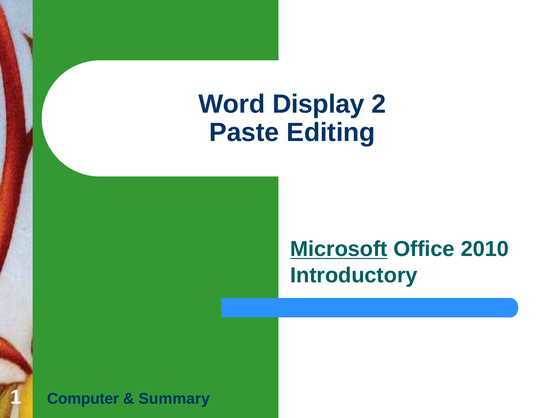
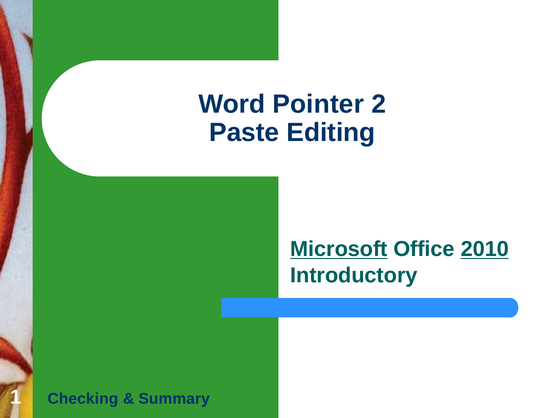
Display: Display -> Pointer (318, 104)
2010 underline: none -> present (485, 249)
Computer: Computer -> Checking (83, 398)
